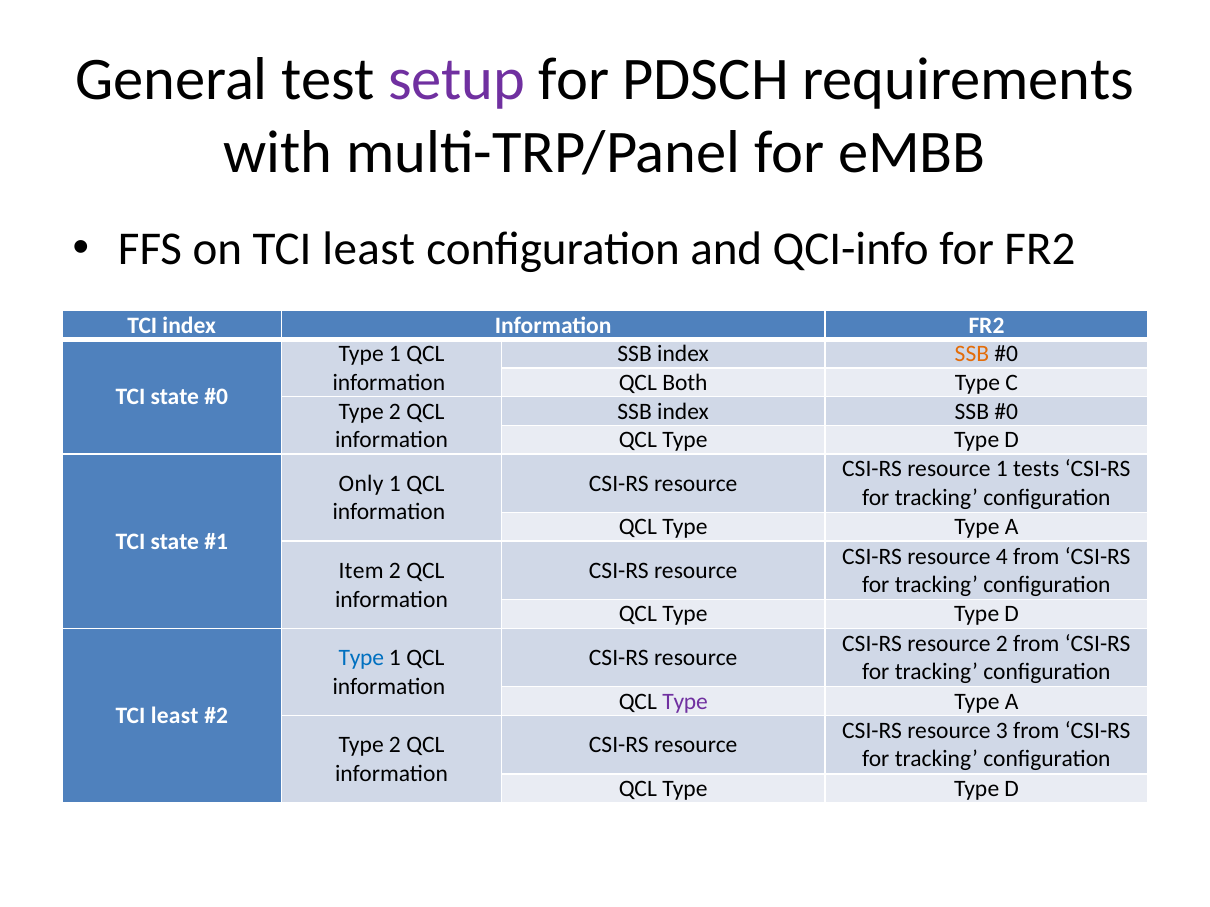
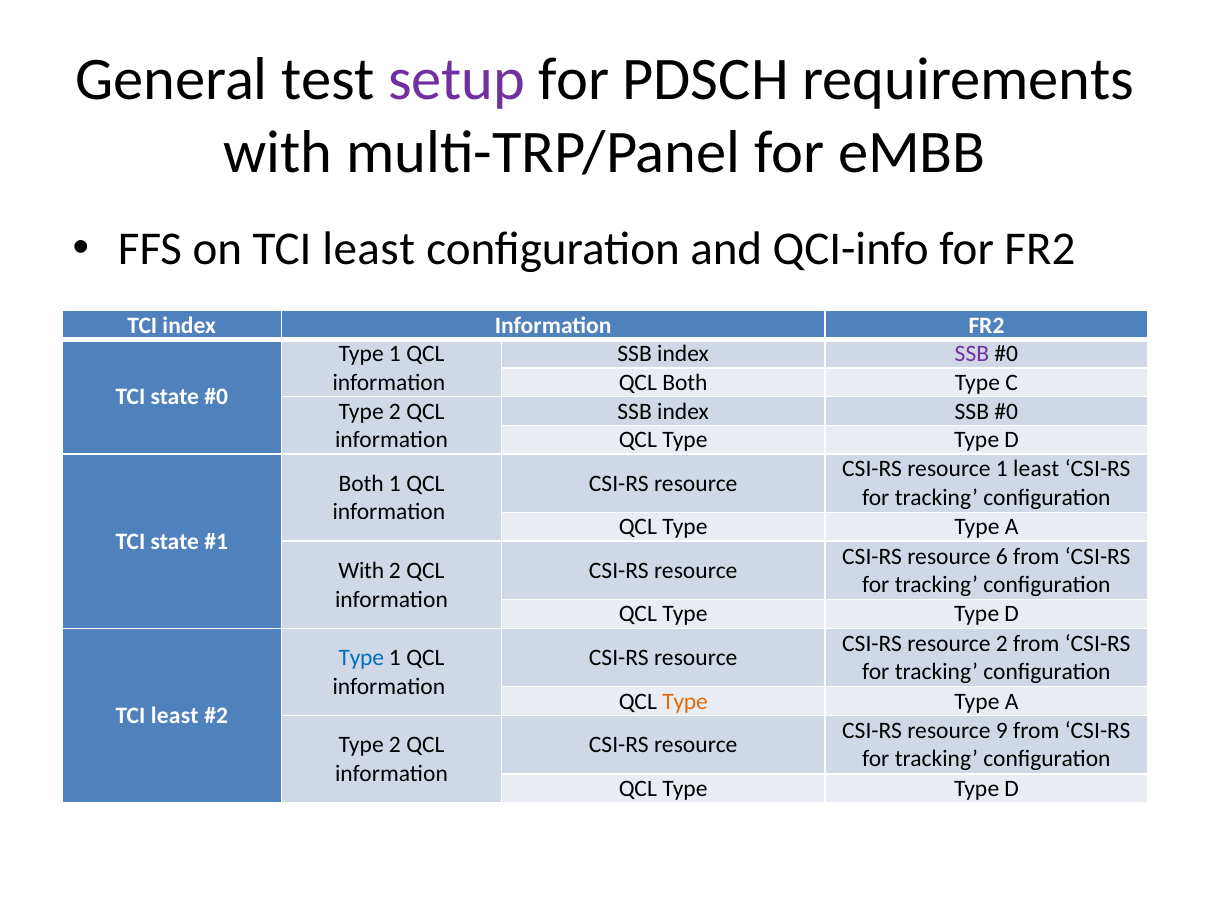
SSB colour: orange -> purple (972, 354)
1 tests: tests -> least (1036, 469)
Only: Only -> Both (361, 484)
4: 4 -> 6 (1002, 557)
Item: Item -> With (361, 571)
Type colour: purple -> orange (685, 702)
3: 3 -> 9 (1002, 731)
